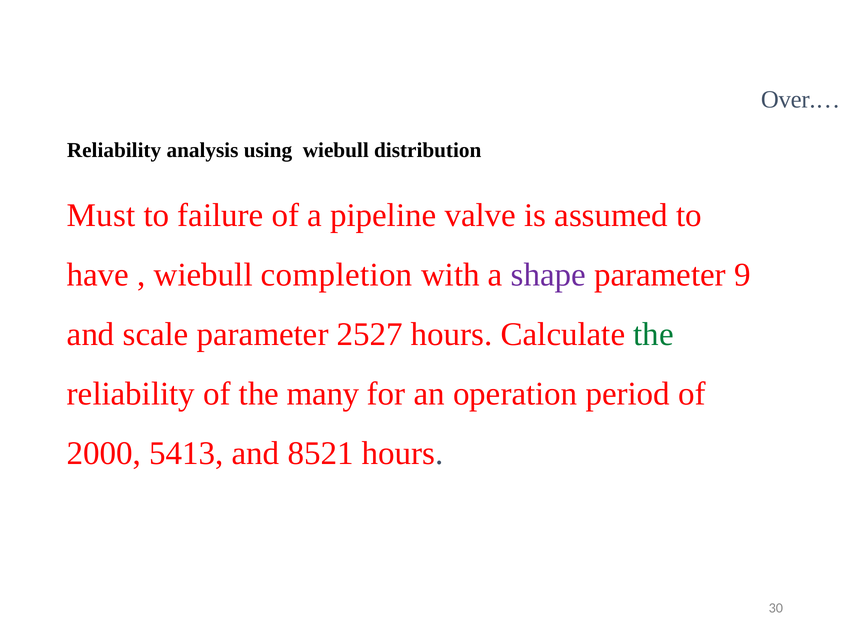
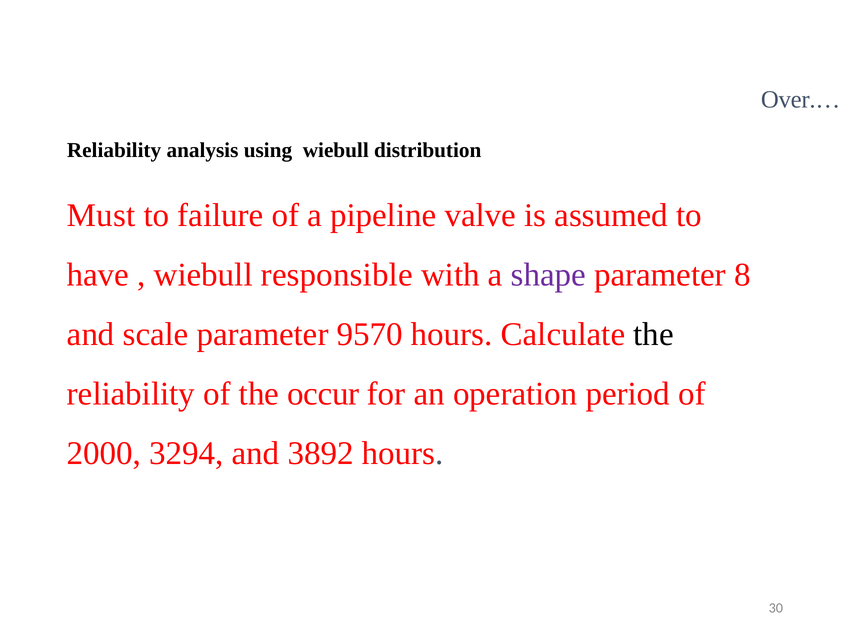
completion: completion -> responsible (337, 275)
9: 9 -> 8 (742, 275)
2527: 2527 -> 9570 (370, 335)
the colour: green -> black (654, 335)
many: many -> occur (323, 394)
5413: 5413 -> 3294 (186, 454)
8521: 8521 -> 3892 (321, 454)
